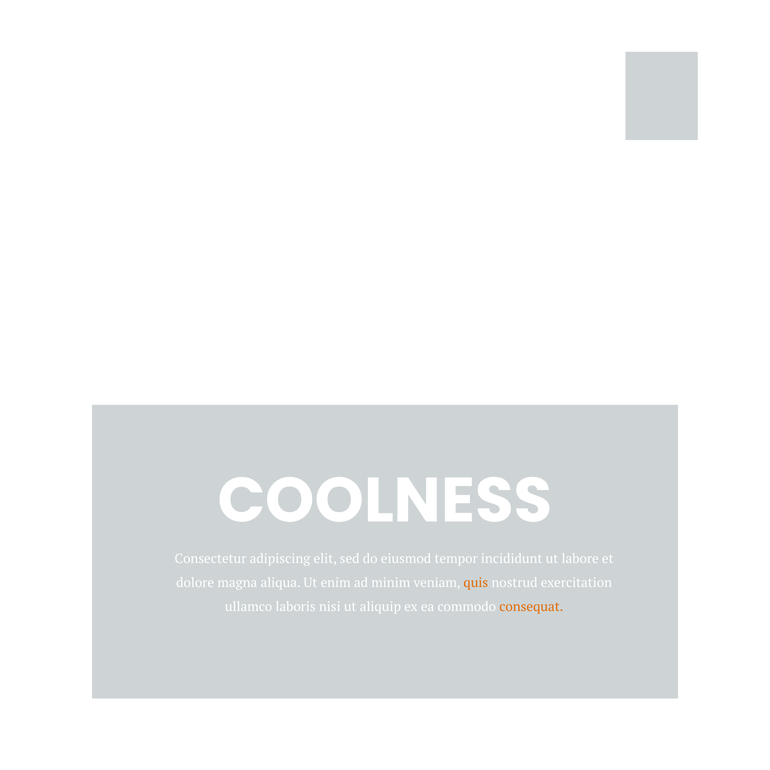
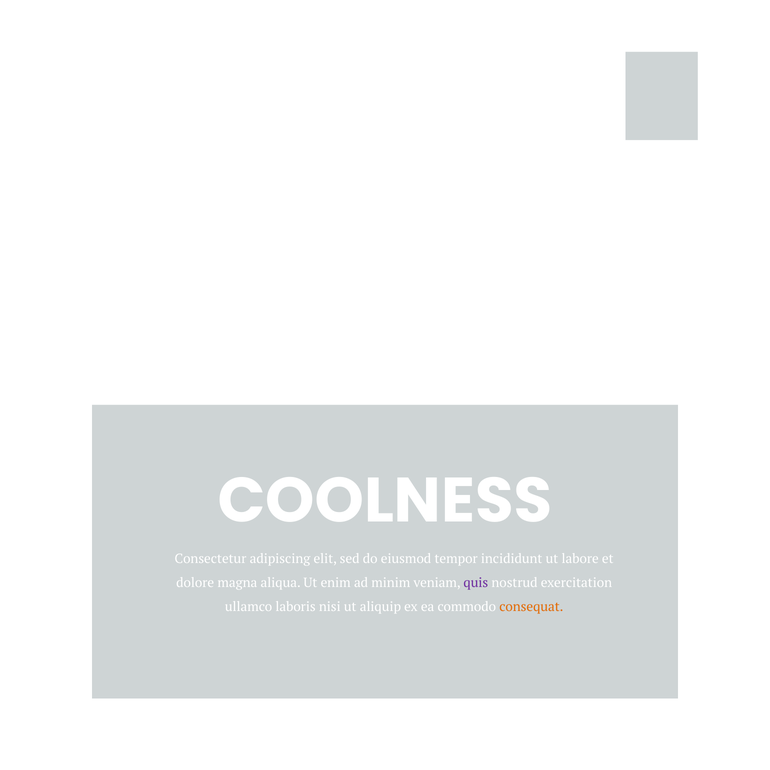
quis colour: orange -> purple (476, 583)
